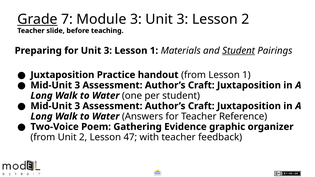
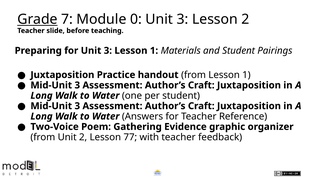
Module 3: 3 -> 0 (136, 19)
Student underline: present -> none (239, 51)
47: 47 -> 77 (130, 137)
